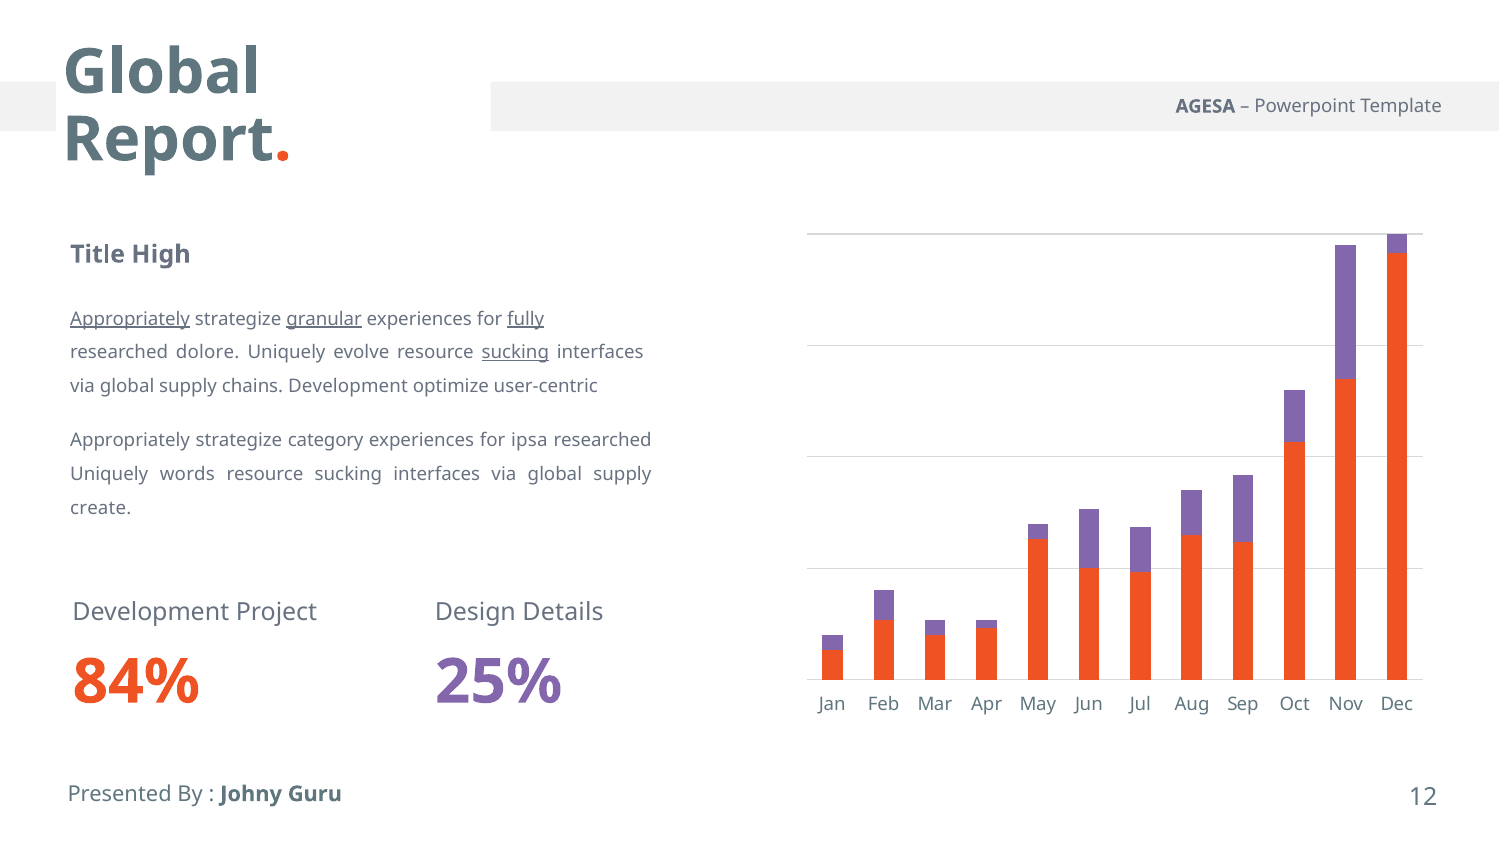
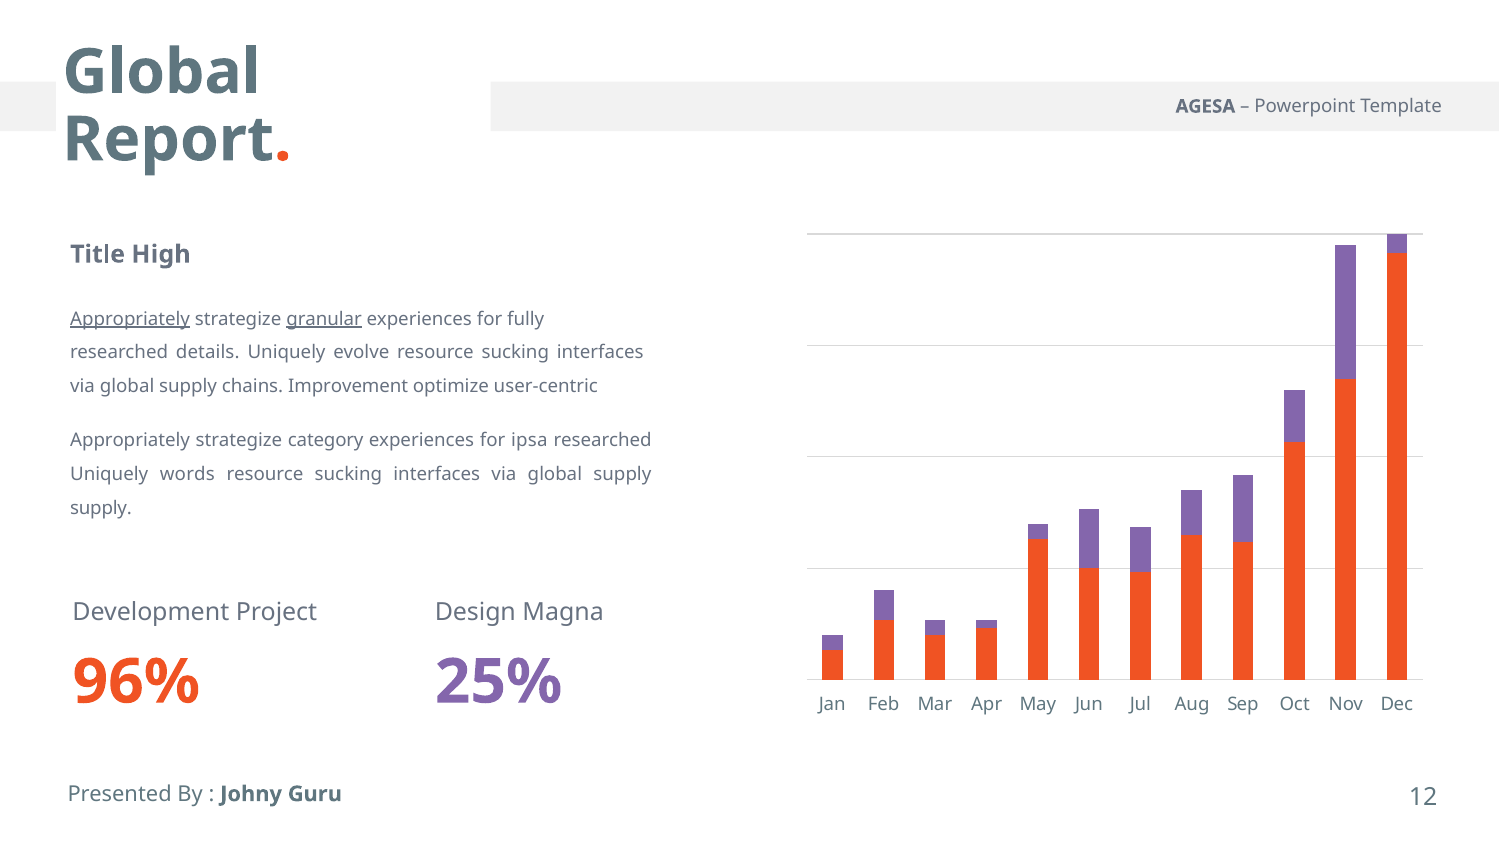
fully underline: present -> none (526, 319)
dolore: dolore -> details (208, 353)
sucking underline: present -> none (515, 353)
chains Development: Development -> Improvement (348, 387)
create: create -> supply (101, 508)
Details: Details -> Magna (563, 612)
84%: 84% -> 96% (136, 682)
